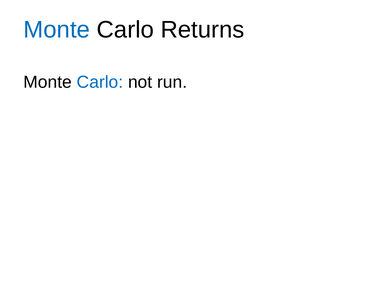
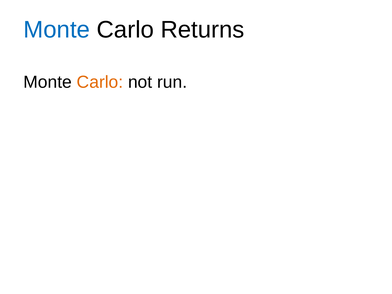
Carlo colour: blue -> orange (100, 82)
